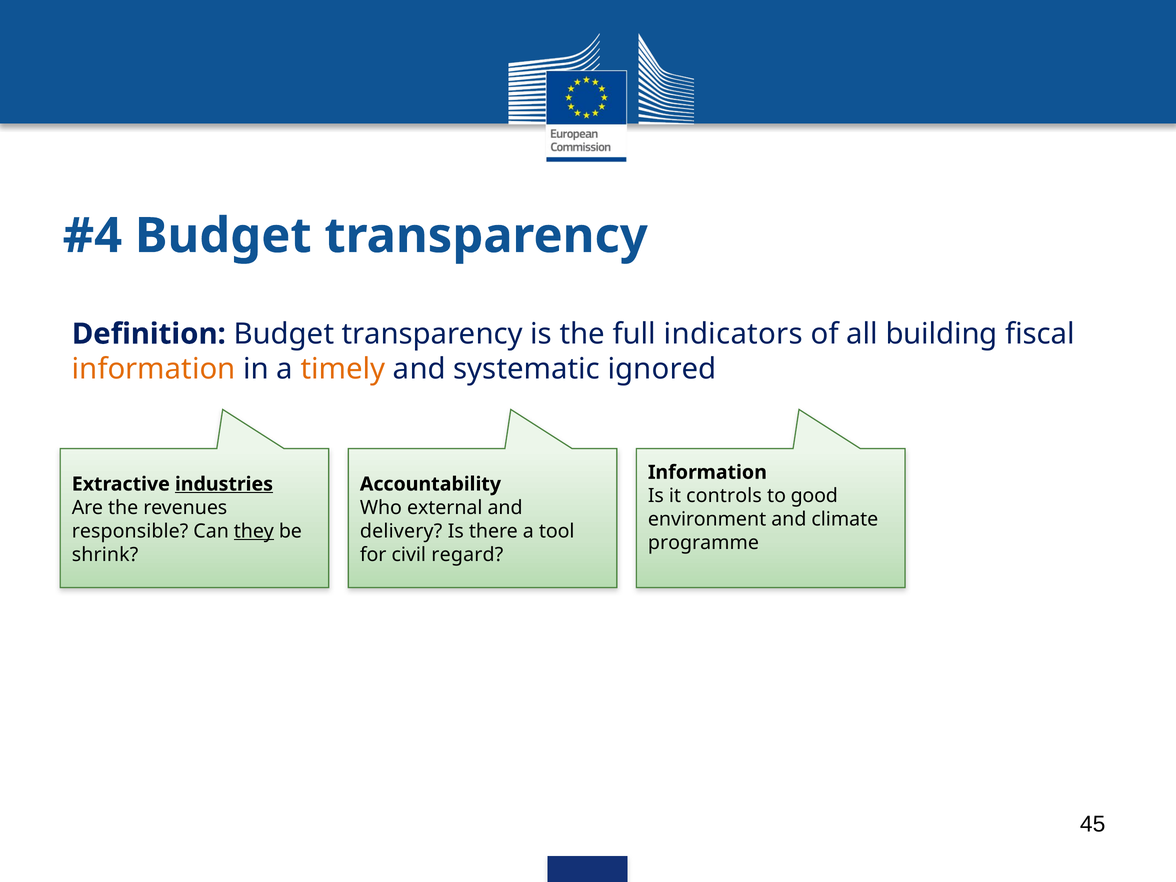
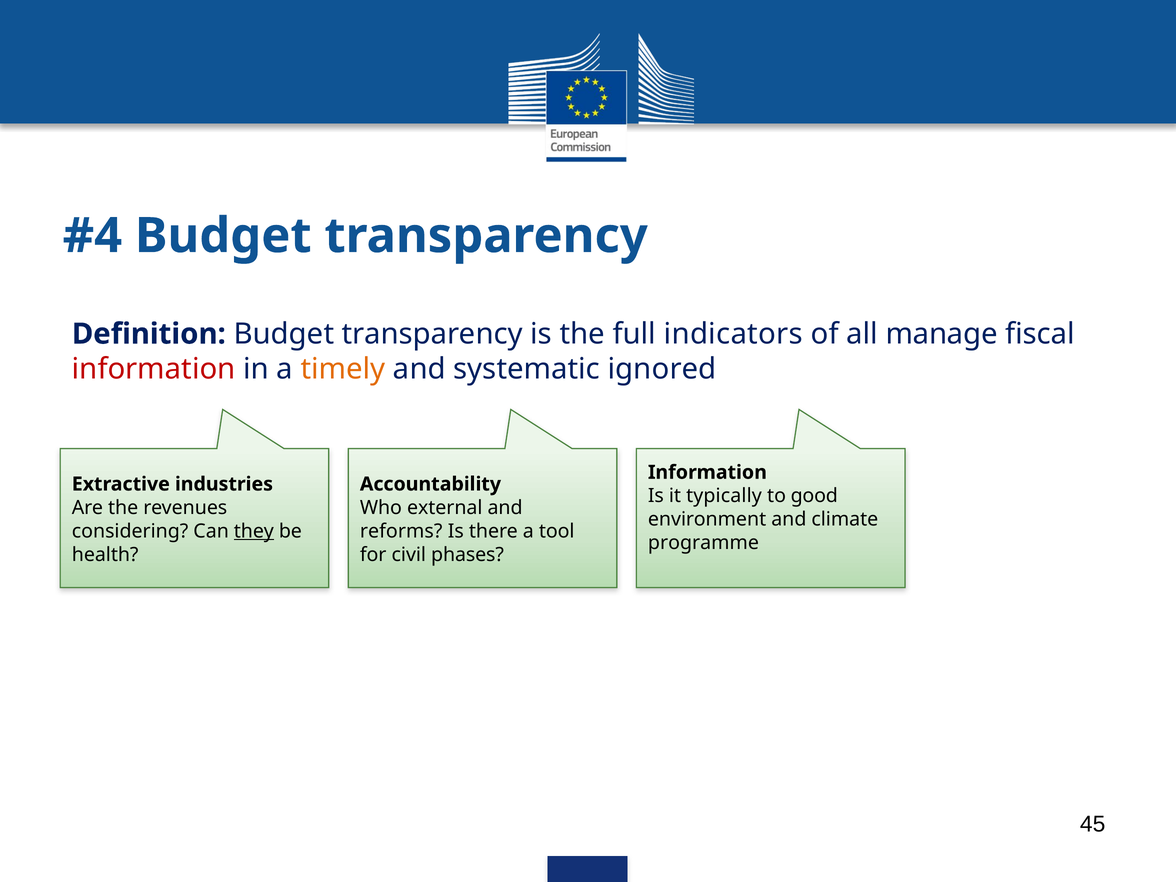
building: building -> manage (942, 334)
information colour: orange -> red (154, 369)
industries underline: present -> none (224, 484)
controls: controls -> typically (724, 496)
responsible: responsible -> considering (130, 531)
delivery: delivery -> reforms (401, 531)
shrink: shrink -> health (105, 555)
regard: regard -> phases (468, 555)
